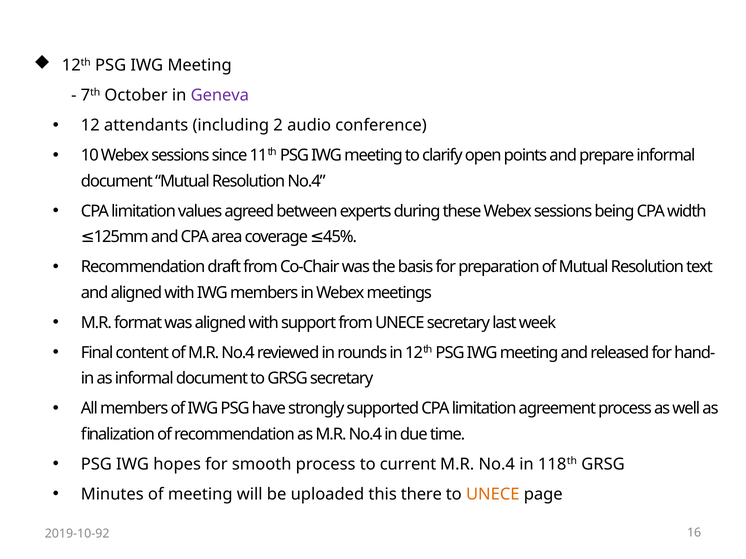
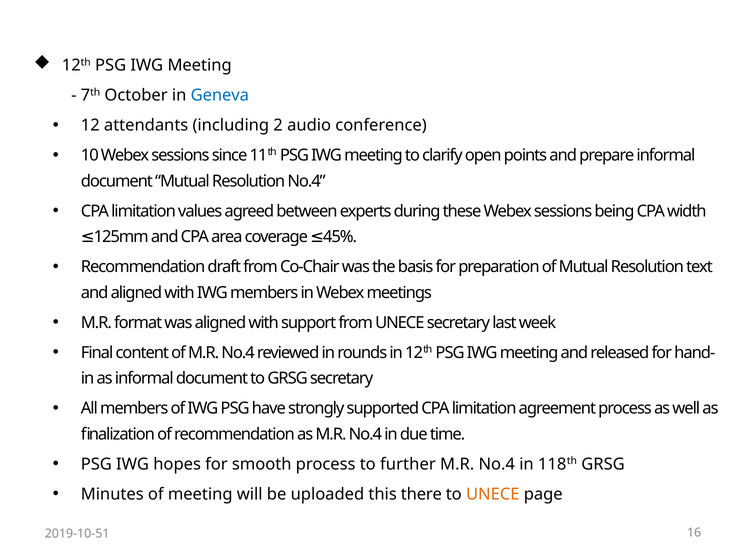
Geneva colour: purple -> blue (220, 96)
current: current -> further (408, 465)
2019-10-92: 2019-10-92 -> 2019-10-51 (77, 534)
